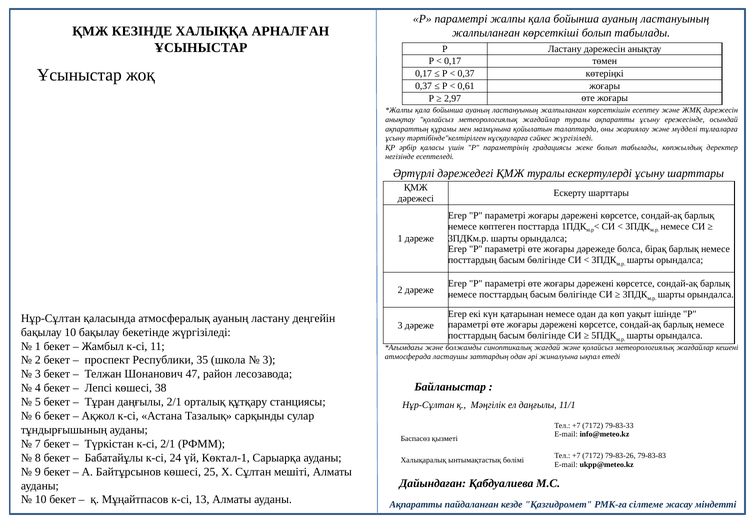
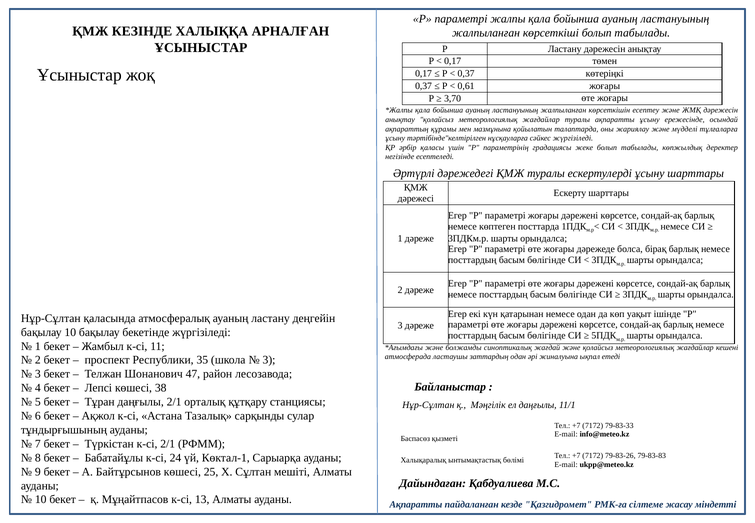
2,97: 2,97 -> 3,70 (453, 99)
